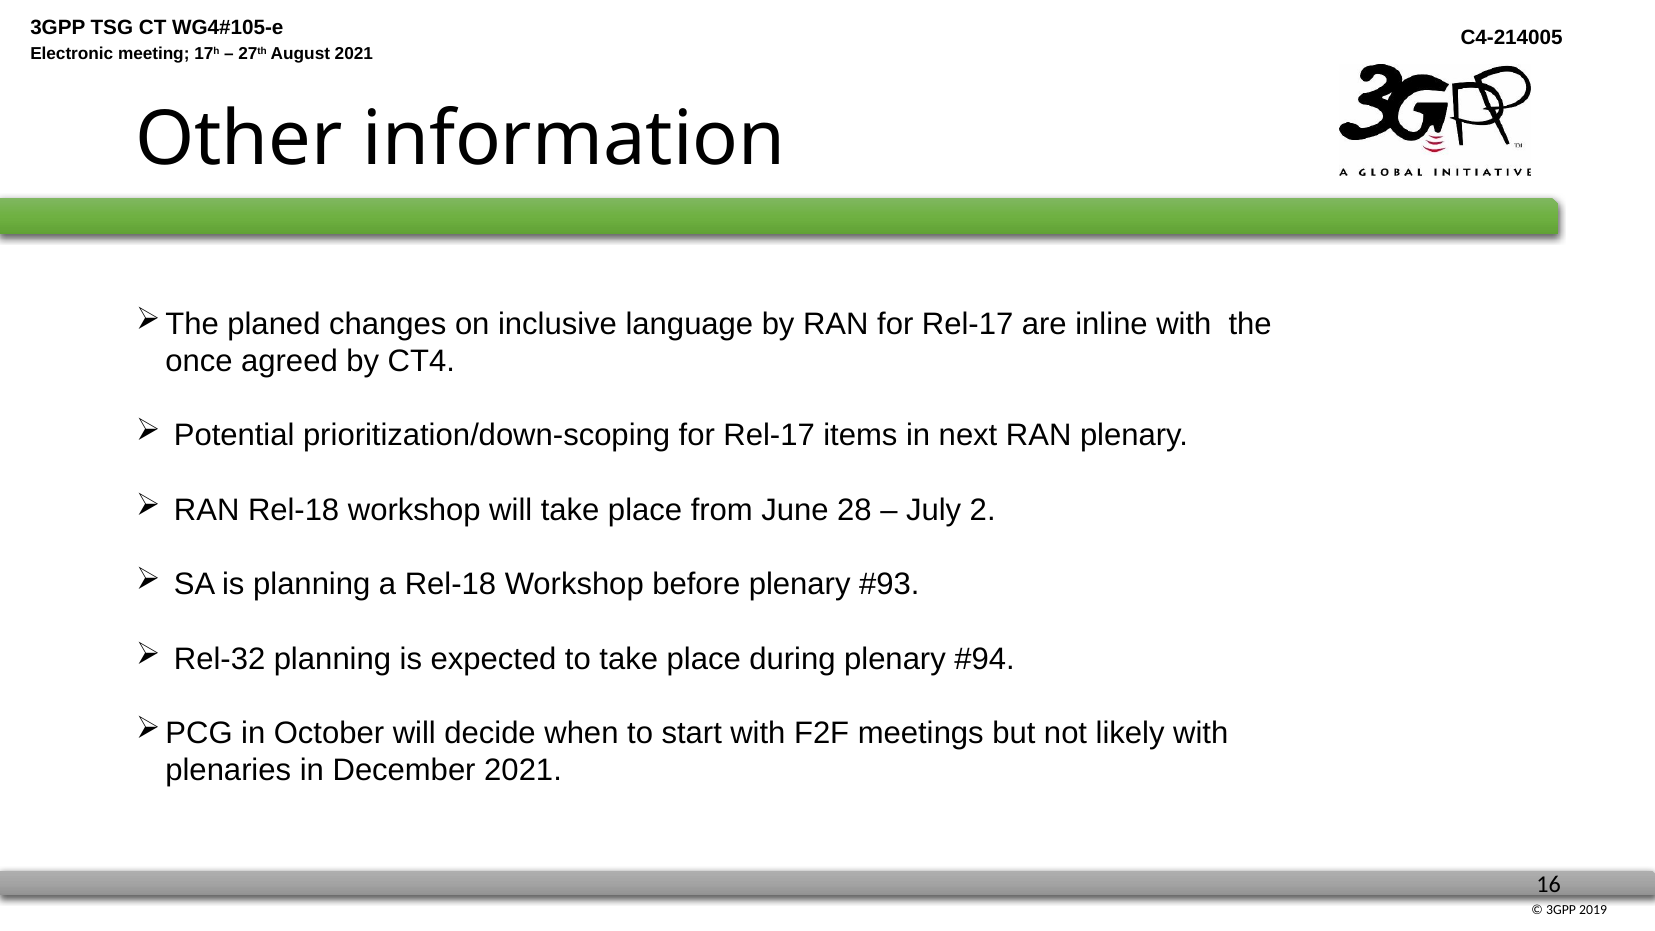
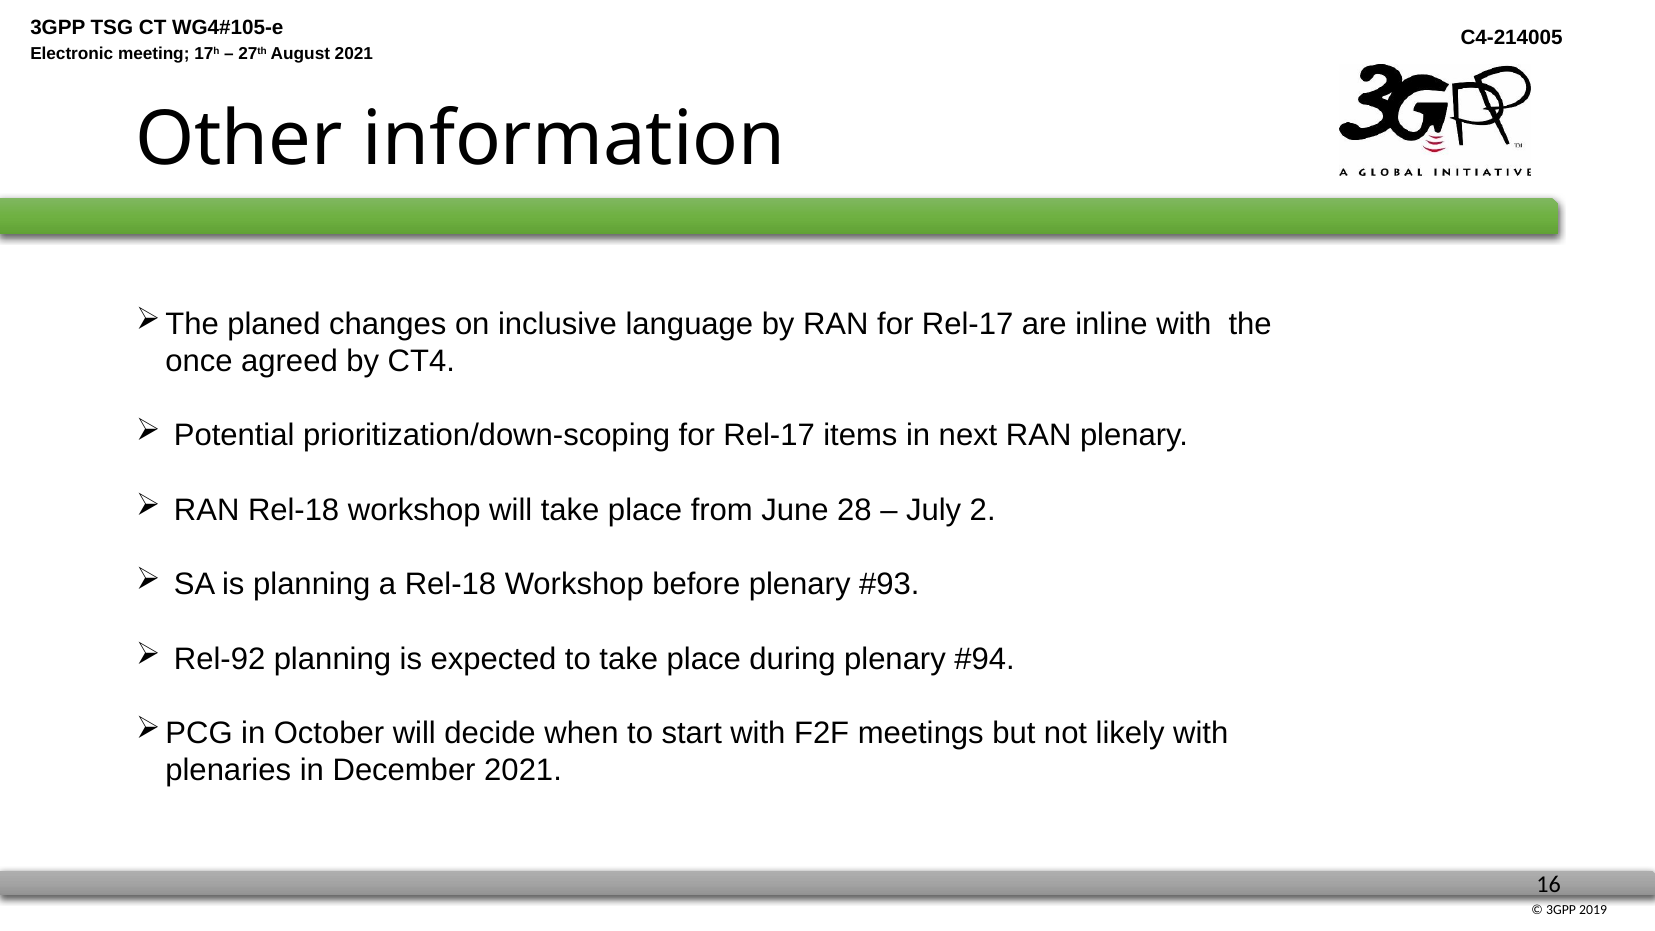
Rel-32: Rel-32 -> Rel-92 (220, 659)
